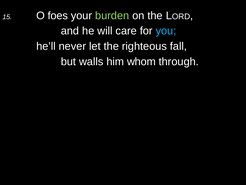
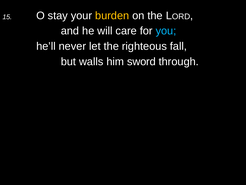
foes: foes -> stay (58, 16)
burden colour: light green -> yellow (112, 16)
whom: whom -> sword (141, 61)
